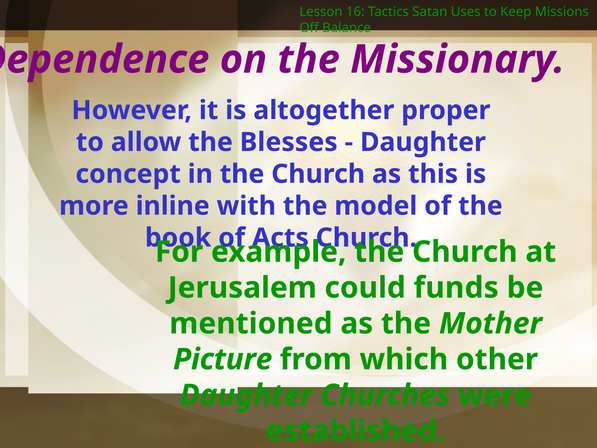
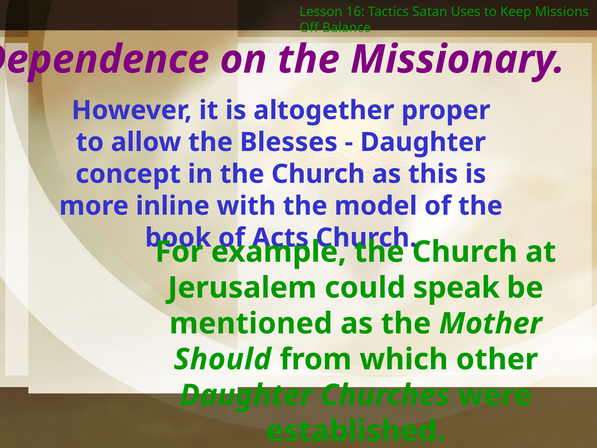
funds: funds -> speak (456, 288)
Picture: Picture -> Should (222, 359)
